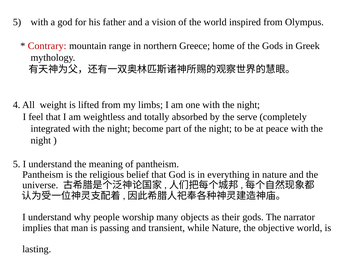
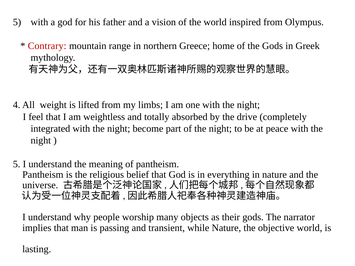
serve: serve -> drive (247, 117)
